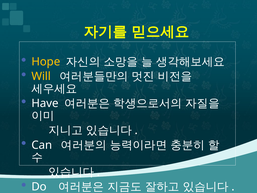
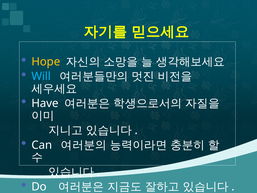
Will colour: yellow -> light blue (41, 76)
